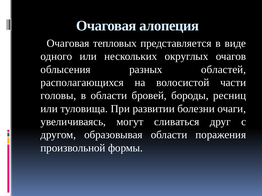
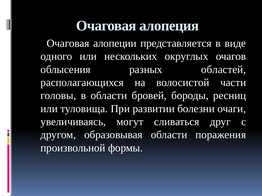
тепловых: тепловых -> алопеции (115, 43)
